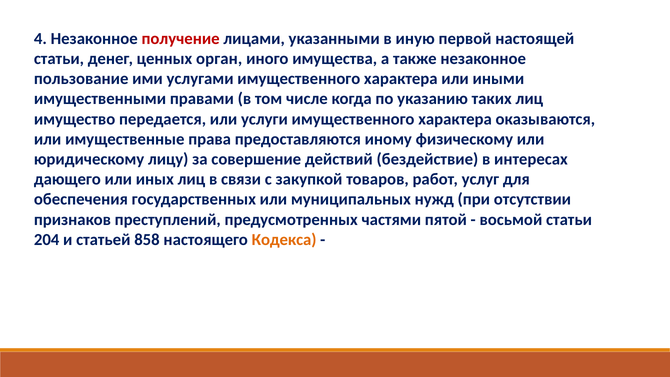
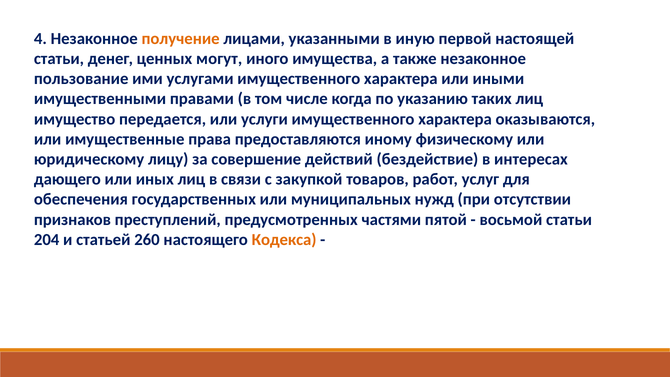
получение colour: red -> orange (181, 39)
орган: орган -> могут (219, 59)
858: 858 -> 260 (147, 240)
